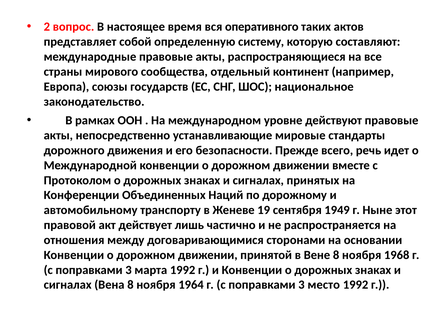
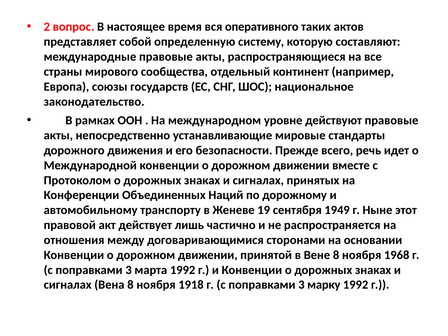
1964: 1964 -> 1918 (191, 285)
место: место -> марку (324, 285)
